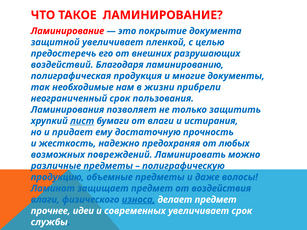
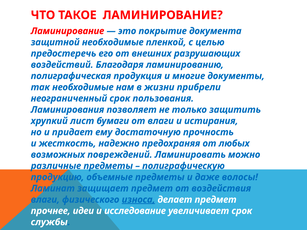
защитной увеличивает: увеличивает -> необходимые (113, 42)
лист underline: present -> none (82, 121)
современных: современных -> исследование (135, 211)
